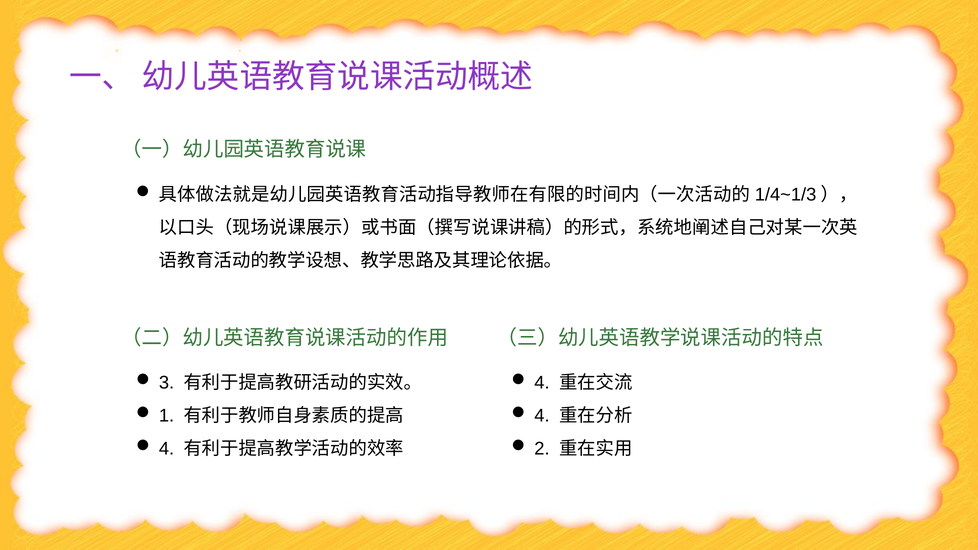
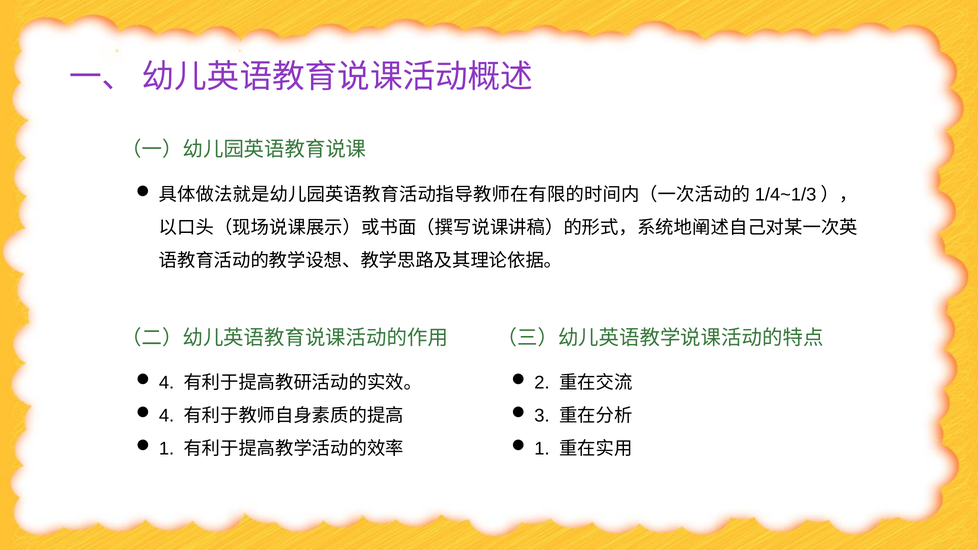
3: 3 -> 4 (167, 383)
4: 4 -> 2 (542, 383)
1: 1 -> 4 (167, 416)
4: 4 -> 3 (542, 416)
4: 4 -> 1 (167, 449)
2: 2 -> 1 (542, 449)
